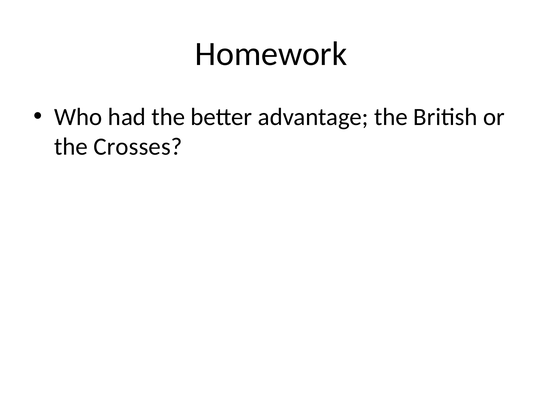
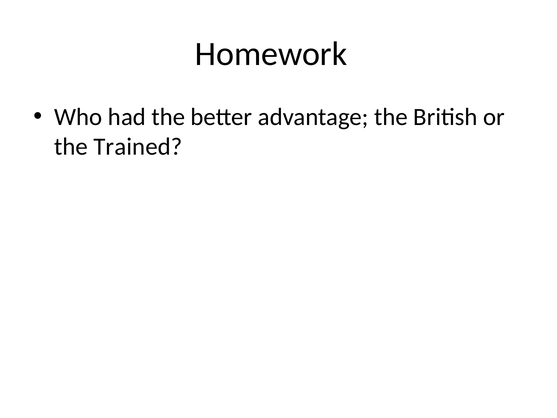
Crosses: Crosses -> Trained (138, 147)
